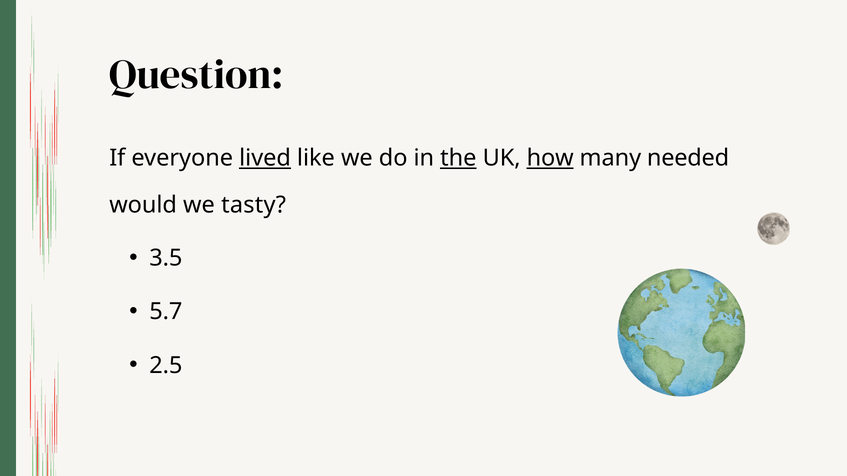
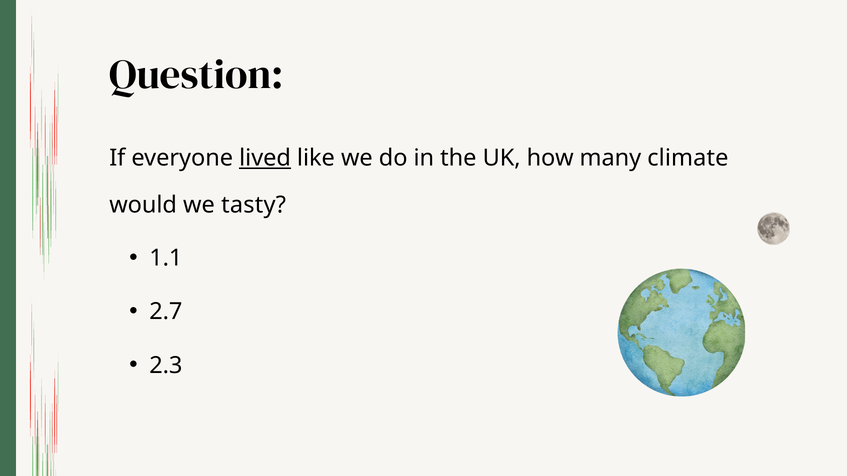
the underline: present -> none (458, 158)
how underline: present -> none (550, 158)
needed: needed -> climate (688, 158)
3.5: 3.5 -> 1.1 (166, 258)
5.7: 5.7 -> 2.7 (166, 312)
2.5: 2.5 -> 2.3 (166, 366)
